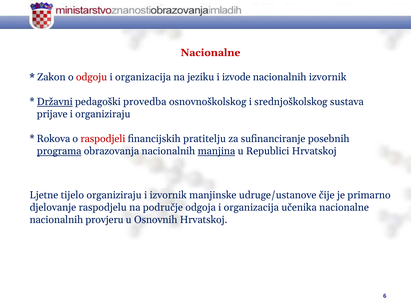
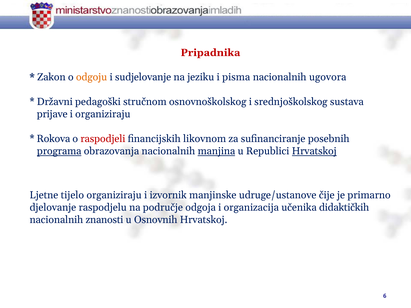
Nacionalne: Nacionalne -> Pripadnika (210, 53)
odgoju colour: red -> orange (92, 77)
organizacija: organizacija -> sudjelovanje (143, 77)
izvode: izvode -> pisma (236, 77)
nacionalnih izvornik: izvornik -> ugovora (328, 77)
Državni underline: present -> none (55, 102)
provedba: provedba -> stručnom (145, 102)
pratitelju: pratitelju -> likovnom (205, 139)
Hrvatskoj underline: none -> present (314, 151)
učenika nacionalne: nacionalne -> didaktičkih (344, 207)
provjeru: provjeru -> znanosti (105, 220)
